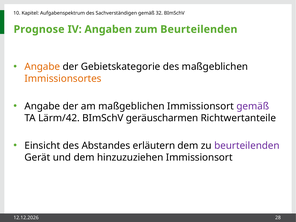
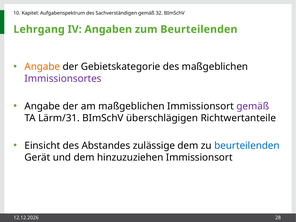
Prognose: Prognose -> Lehrgang (39, 29)
Immissionsortes colour: orange -> purple (63, 79)
Lärm/42: Lärm/42 -> Lärm/31 (59, 118)
geräuscharmen: geräuscharmen -> überschlägigen (162, 118)
erläutern: erläutern -> zulässige (154, 146)
beurteilenden colour: purple -> blue (247, 146)
